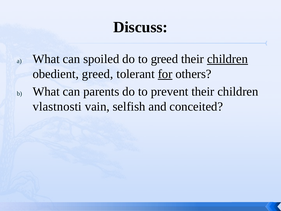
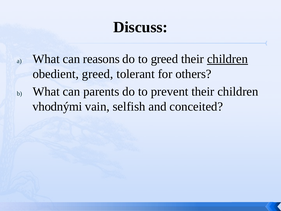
spoiled: spoiled -> reasons (101, 59)
for underline: present -> none (165, 74)
vlastnosti: vlastnosti -> vhodnými (57, 106)
